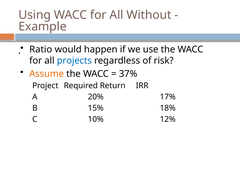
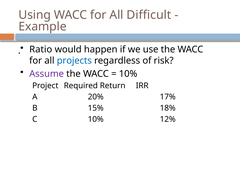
Without: Without -> Difficult (149, 15)
Assume colour: orange -> purple (47, 74)
37%: 37% -> 10% (128, 74)
